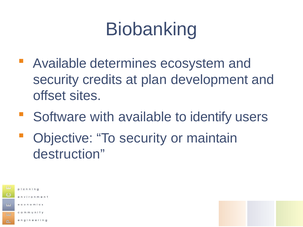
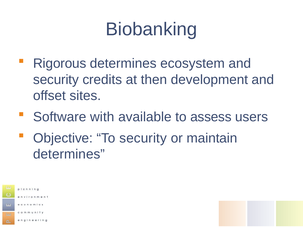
Available: Available -> Rigorous (60, 64)
plan: plan -> then (154, 80)
identify: identify -> assess (211, 117)
destruction: destruction -> determines (69, 154)
